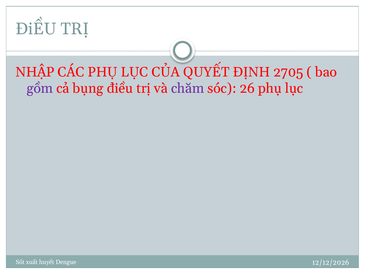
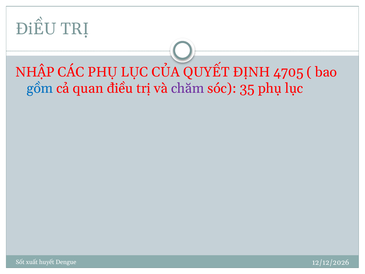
2705: 2705 -> 4705 (288, 72)
gồm colour: purple -> blue (40, 88)
bụng: bụng -> quan (88, 88)
26: 26 -> 35 (247, 88)
